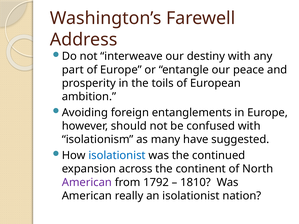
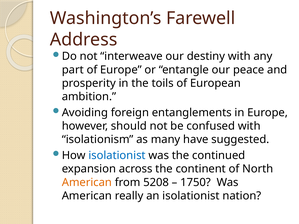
American colour: purple -> orange (87, 183)
1792: 1792 -> 5208 (156, 183)
1810: 1810 -> 1750 (196, 183)
